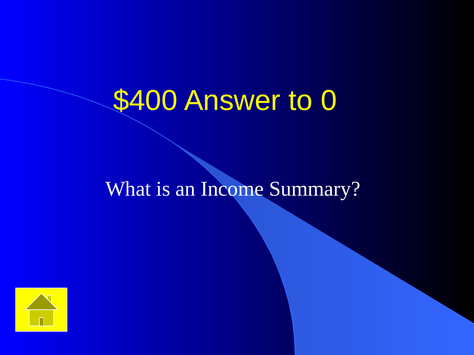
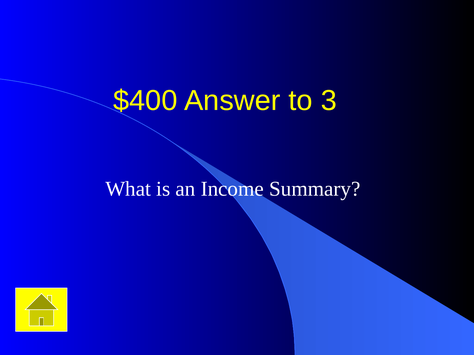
0: 0 -> 3 (329, 101)
